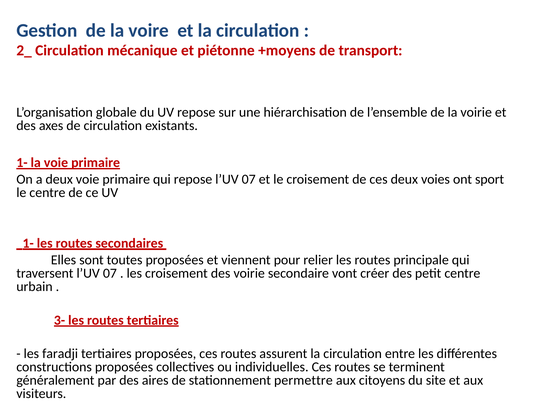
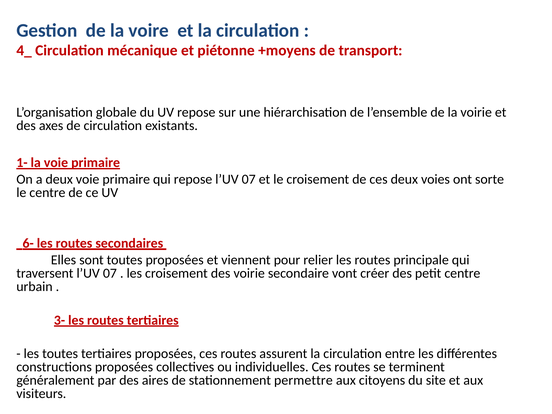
2_: 2_ -> 4_ (24, 50)
sport: sport -> sorte (490, 179)
1-: 1- -> 6- (28, 243)
les faradji: faradji -> toutes (60, 354)
